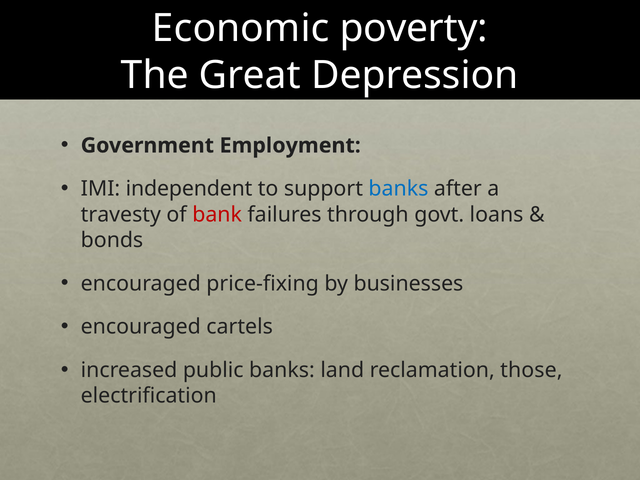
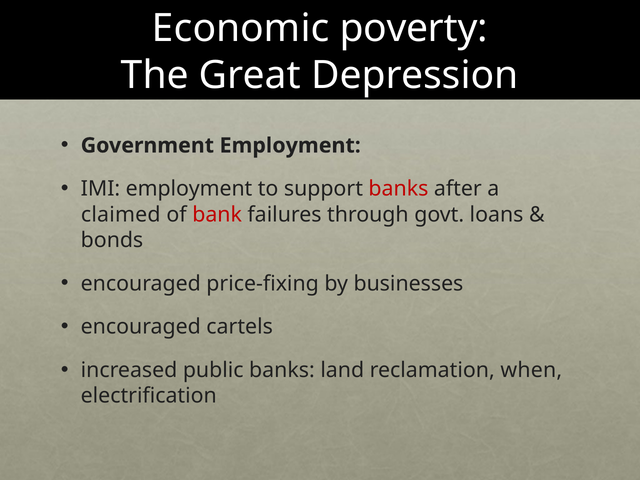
IMI independent: independent -> employment (189, 189)
banks colour: blue -> red (398, 189)
travesty: travesty -> claimed (121, 214)
those: those -> when (531, 370)
